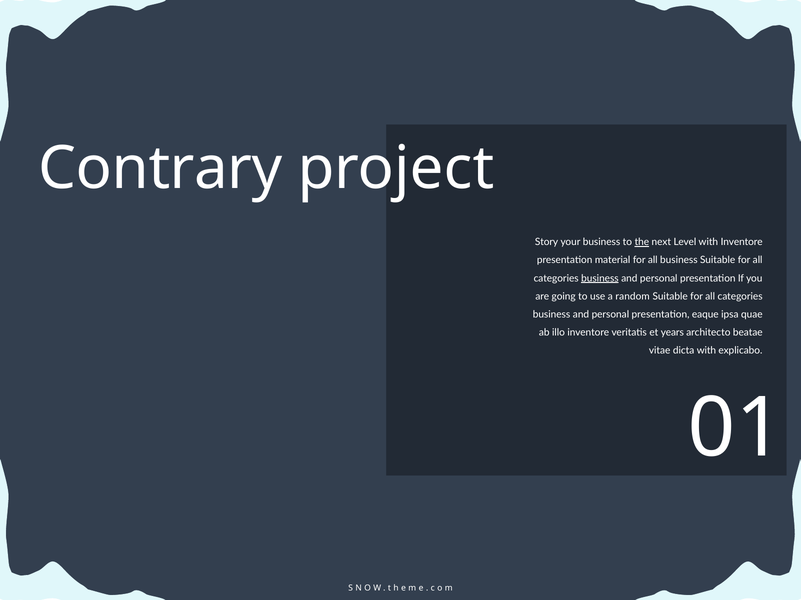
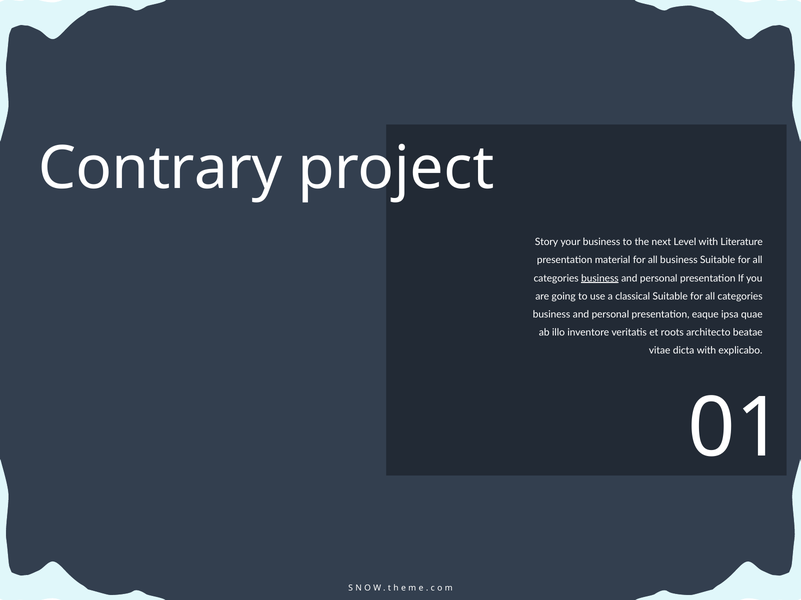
the underline: present -> none (642, 242)
with Inventore: Inventore -> Literature (742, 242)
random: random -> classical (633, 297)
years: years -> roots (672, 333)
